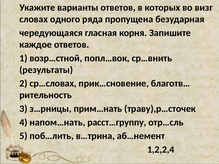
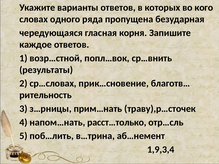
визг: визг -> кого (204, 8)
расст…группу: расст…группу -> расст…только (117, 123)
1,2,2,4: 1,2,2,4 -> 1,9,3,4 (161, 150)
